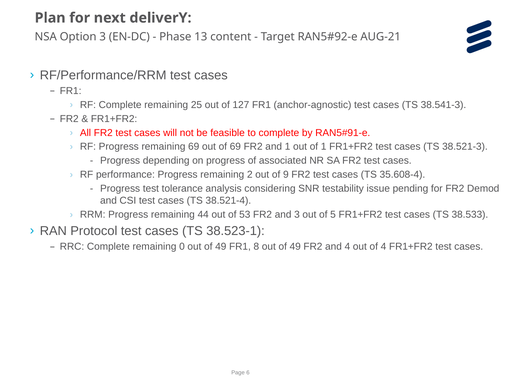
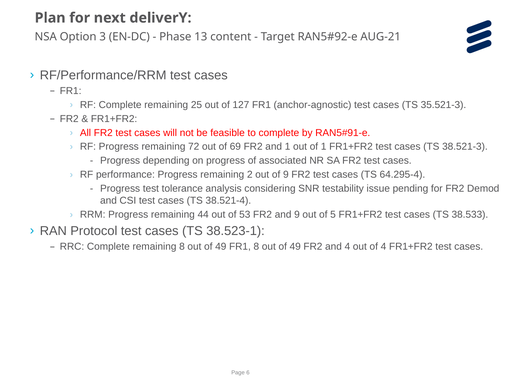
38.541-3: 38.541-3 -> 35.521-3 (443, 105)
remaining 69: 69 -> 72 (194, 147)
35.608-4: 35.608-4 -> 64.295-4 (402, 175)
and 3: 3 -> 9 (297, 214)
remaining 0: 0 -> 8 (182, 246)
